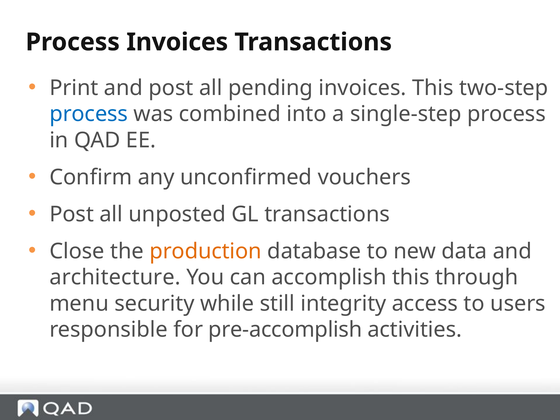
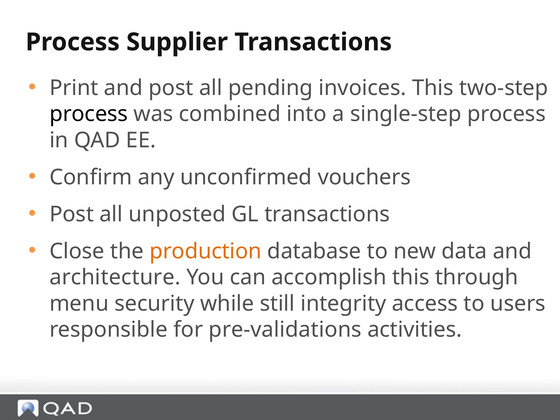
Process Invoices: Invoices -> Supplier (177, 42)
process colour: blue -> black (89, 114)
pre-accomplish: pre-accomplish -> pre-validations (285, 330)
